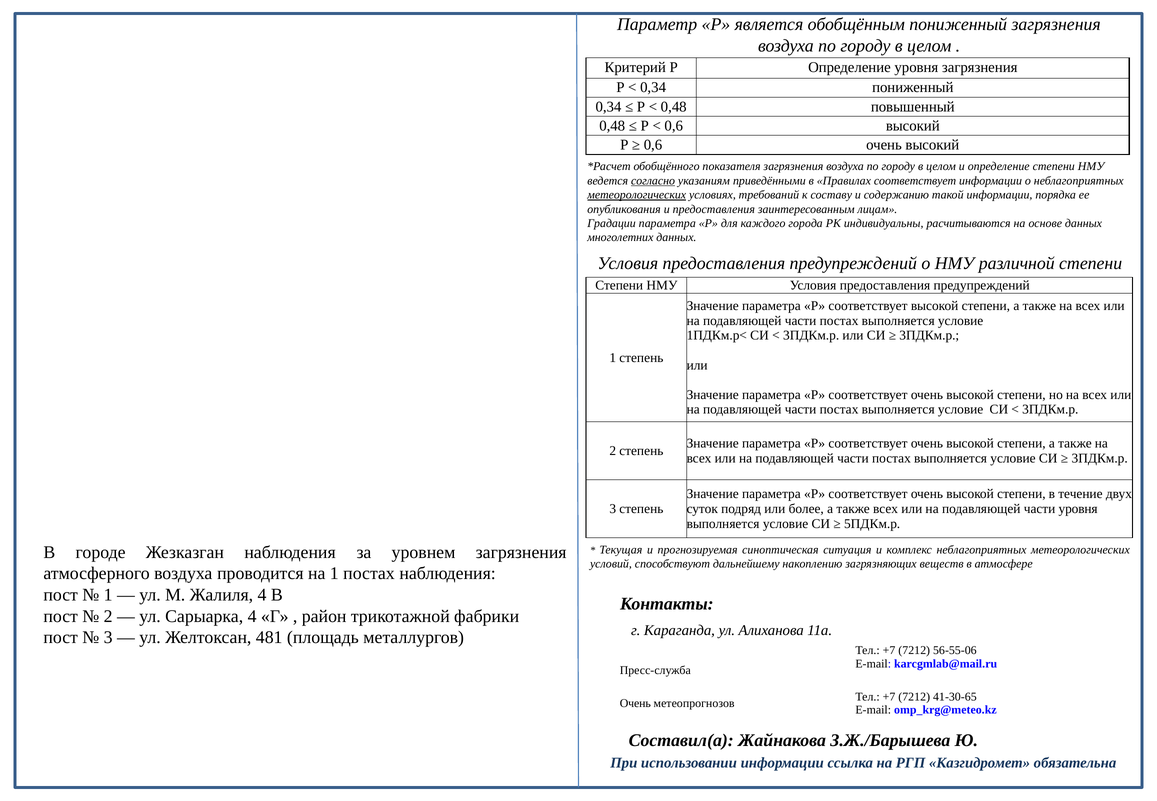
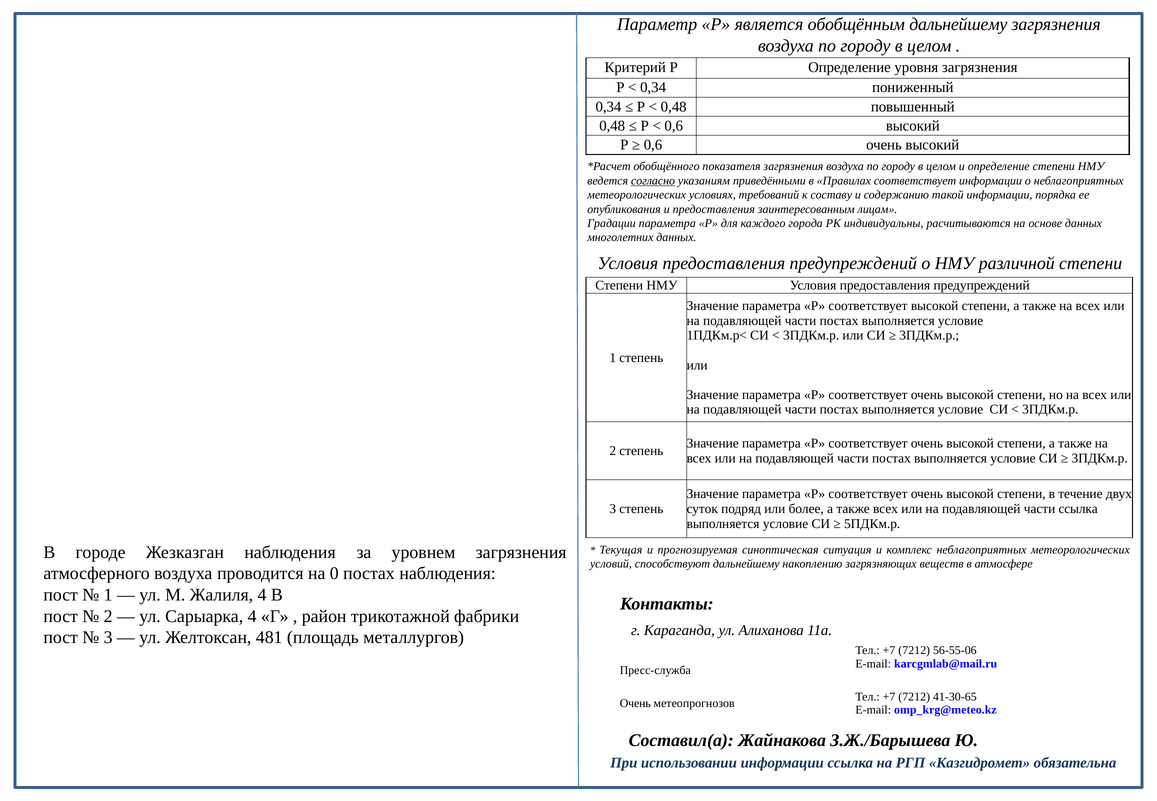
обобщённым пониженный: пониженный -> дальнейшему (958, 24)
метеорологических underline: present -> none (637, 195)
части уровня: уровня -> ссылка (1078, 509)
на 1: 1 -> 0 (334, 574)
